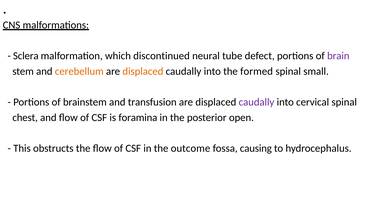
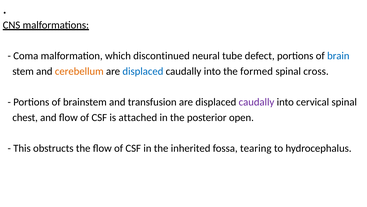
Sclera: Sclera -> Coma (26, 56)
brain colour: purple -> blue (338, 56)
displaced colour: orange -> blue (143, 71)
small: small -> cross (316, 71)
foramina: foramina -> attached (138, 117)
outcome: outcome -> inherited (191, 148)
causing: causing -> tearing (256, 148)
